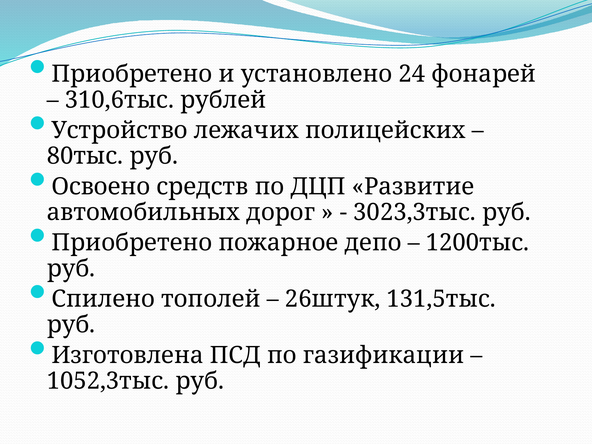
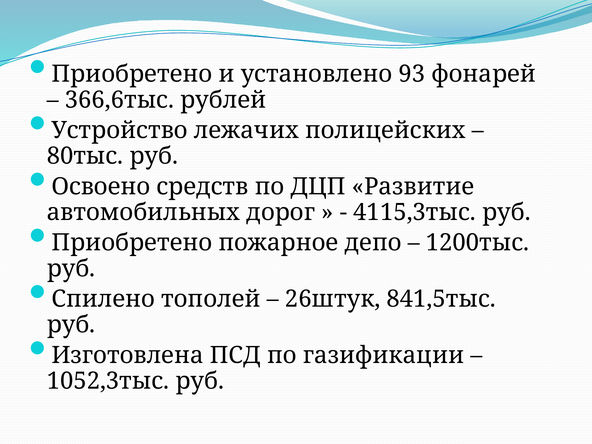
24: 24 -> 93 (412, 74)
310,6тыс: 310,6тыс -> 366,6тыс (119, 100)
3023,3тыс: 3023,3тыс -> 4115,3тыс (415, 212)
131,5тыс: 131,5тыс -> 841,5тыс (441, 299)
